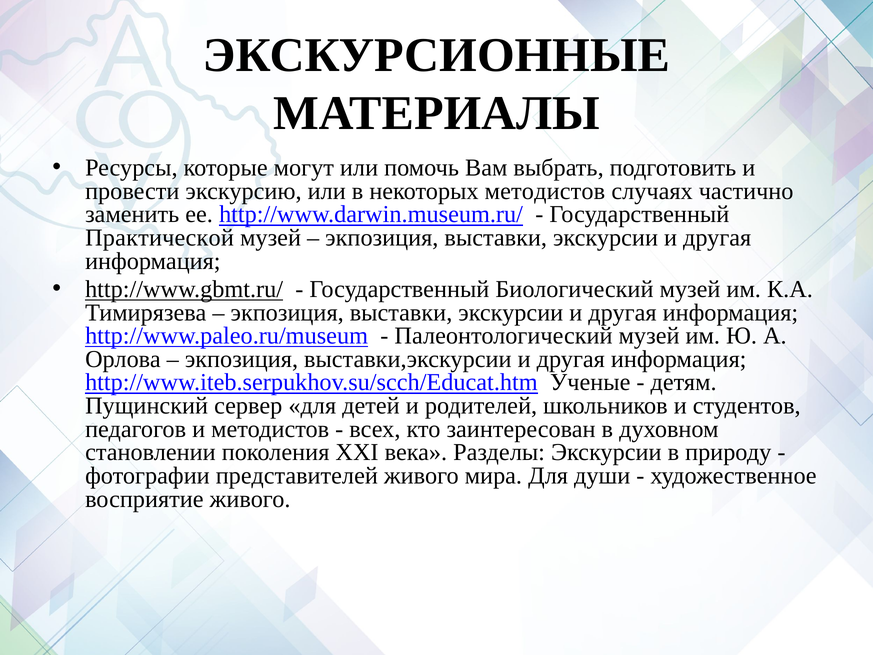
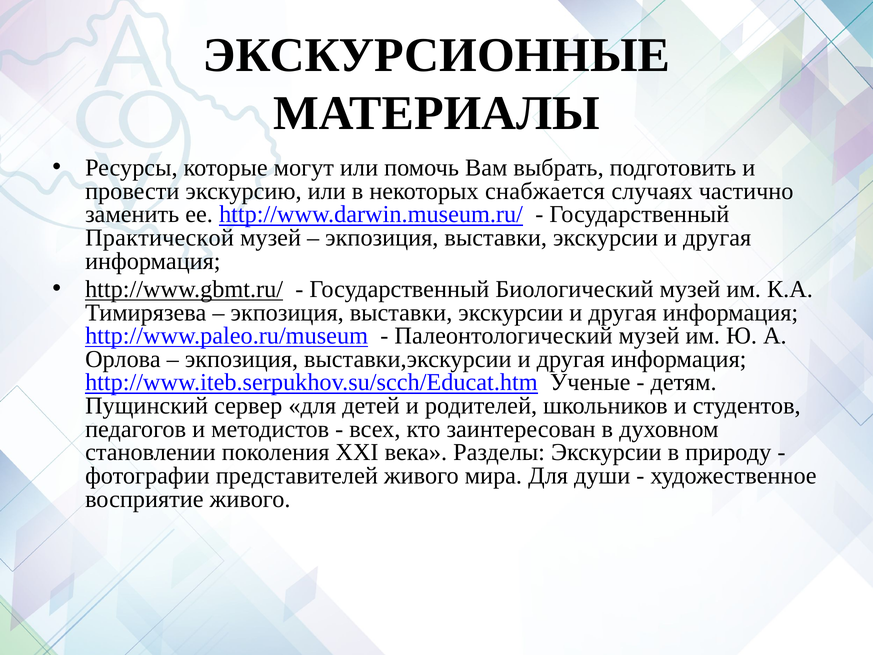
некоторых методистов: методистов -> снабжается (545, 191)
